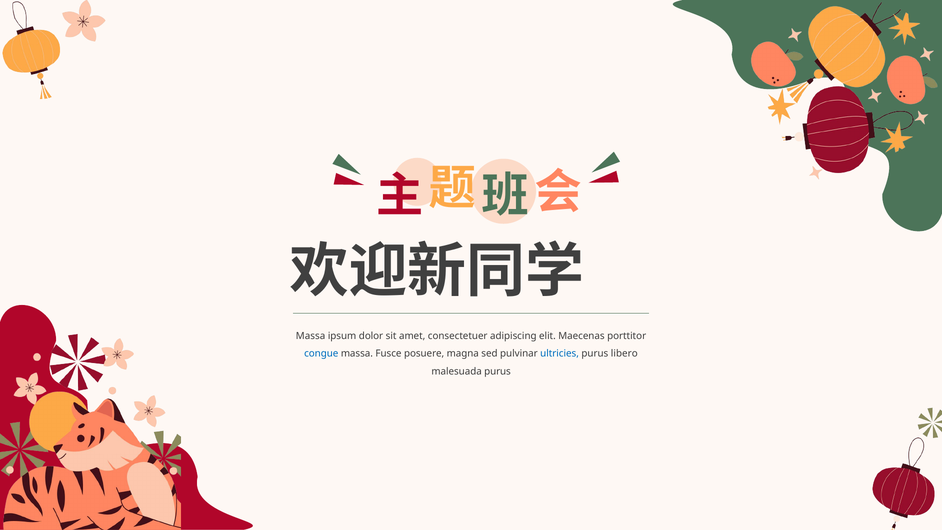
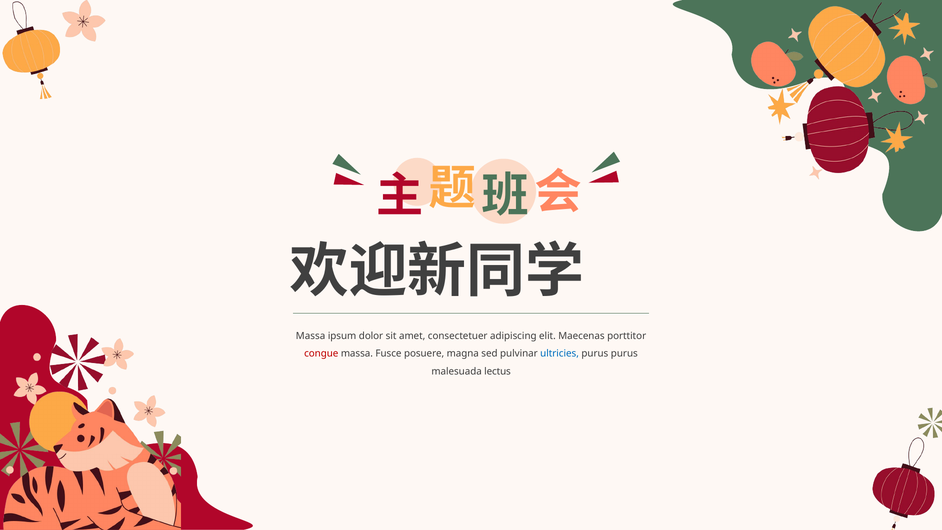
congue colour: blue -> red (321, 354)
purus libero: libero -> purus (624, 354)
malesuada purus: purus -> lectus (498, 371)
